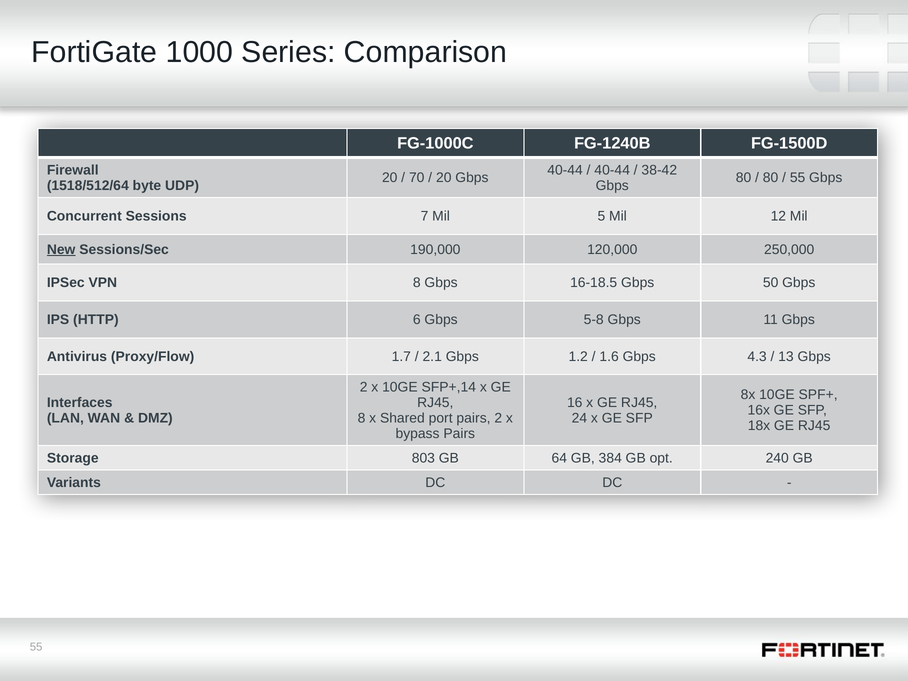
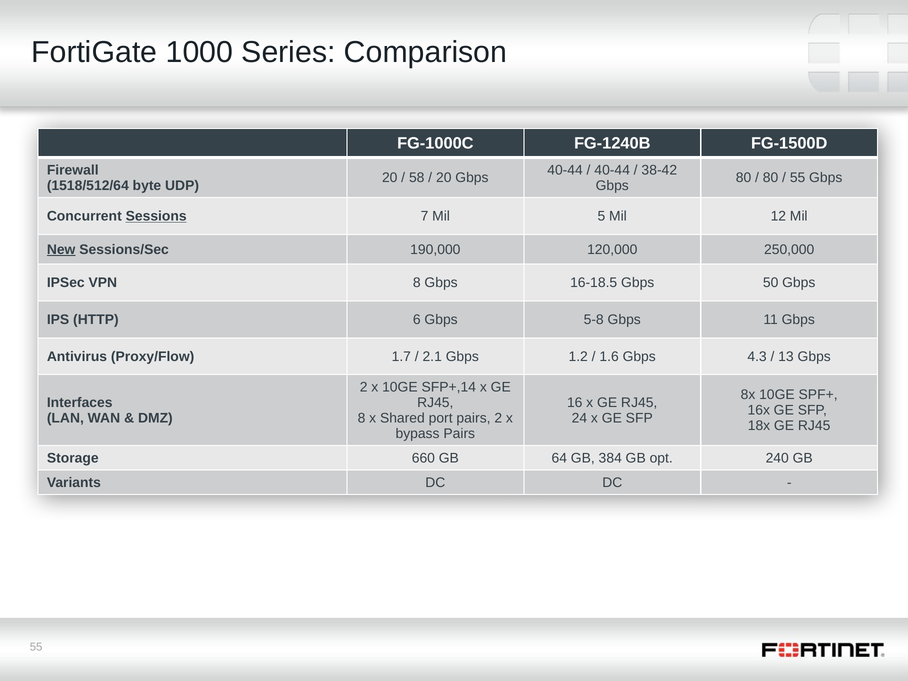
70: 70 -> 58 (417, 178)
Sessions underline: none -> present (156, 216)
803: 803 -> 660 (423, 458)
